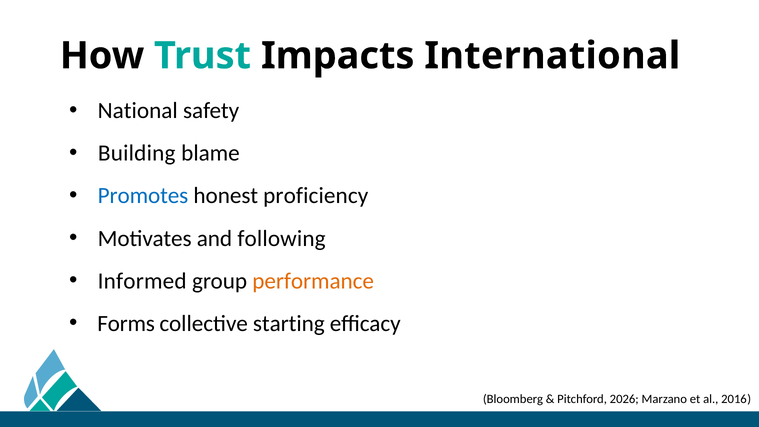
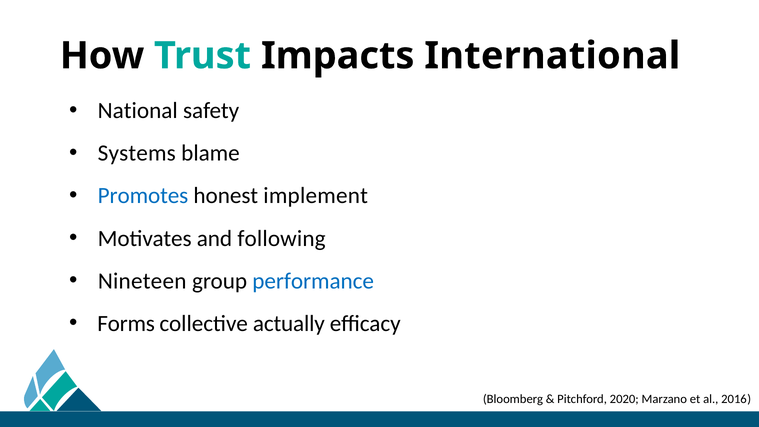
Building: Building -> Systems (137, 153)
proficiency: proficiency -> implement (316, 196)
Informed: Informed -> Nineteen (142, 281)
performance colour: orange -> blue (313, 281)
starting: starting -> actually (289, 323)
2026: 2026 -> 2020 (624, 399)
